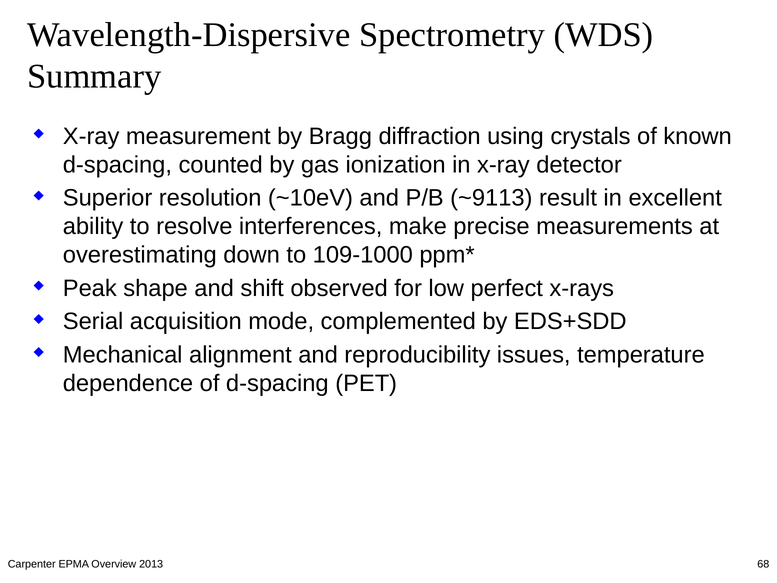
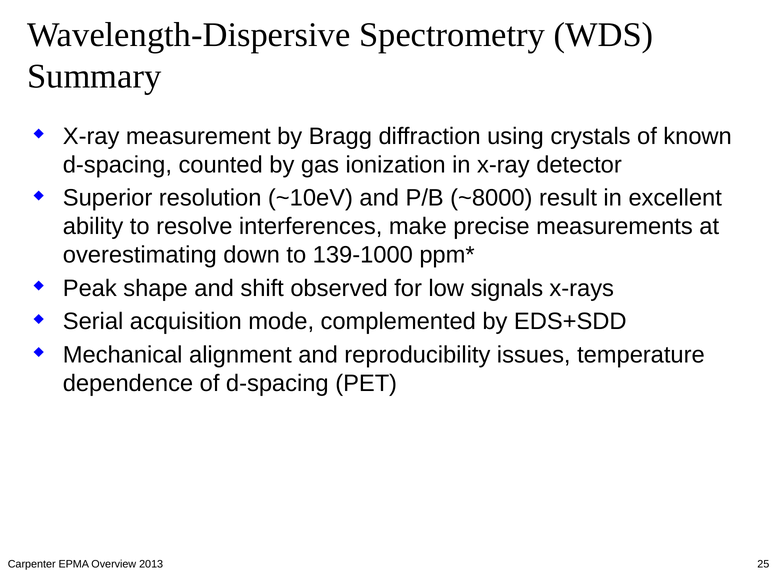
~9113: ~9113 -> ~8000 (491, 198)
109-1000: 109-1000 -> 139-1000 (363, 255)
perfect: perfect -> signals (507, 288)
68: 68 -> 25 (763, 564)
